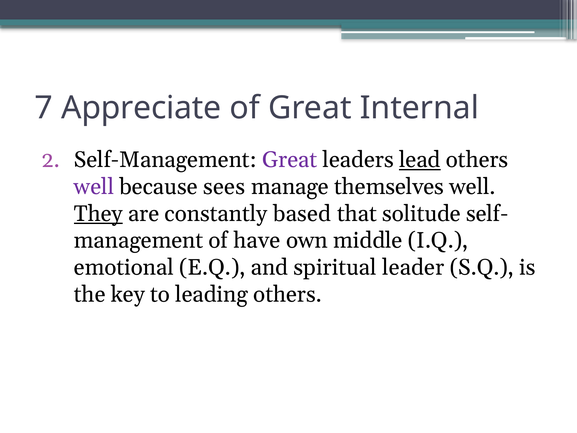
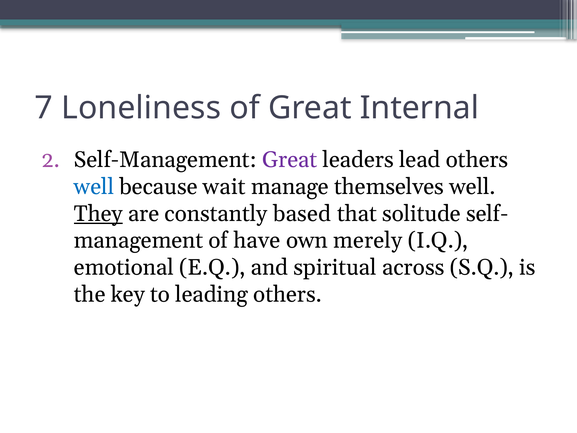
Appreciate: Appreciate -> Loneliness (141, 108)
lead underline: present -> none (420, 160)
well colour: purple -> blue (94, 187)
sees: sees -> wait (224, 187)
middle: middle -> merely (368, 240)
leader: leader -> across (413, 267)
